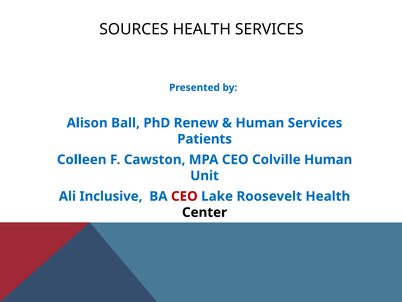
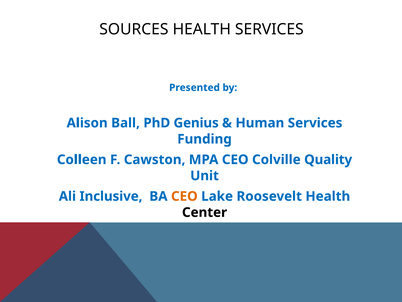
Renew: Renew -> Genius (196, 123)
Patients: Patients -> Funding (205, 139)
Colville Human: Human -> Quality (328, 159)
CEO colour: red -> orange (184, 196)
